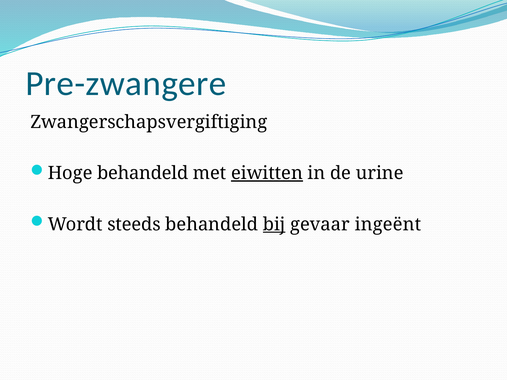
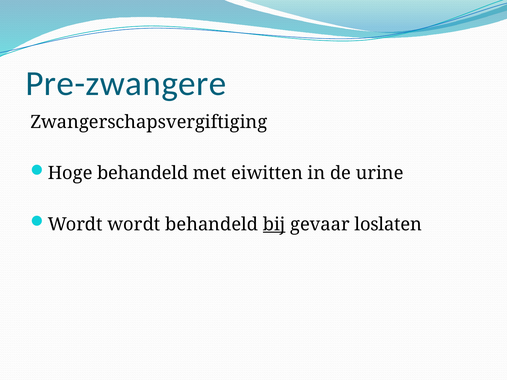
eiwitten underline: present -> none (267, 173)
Wordt steeds: steeds -> wordt (134, 225)
ingeënt: ingeënt -> loslaten (388, 225)
